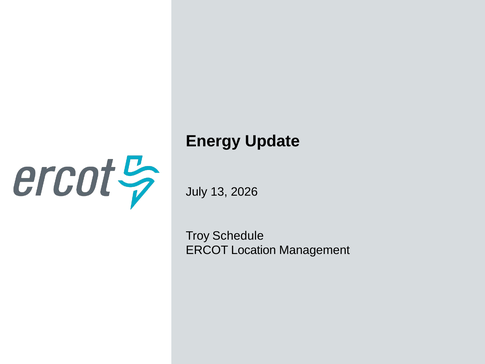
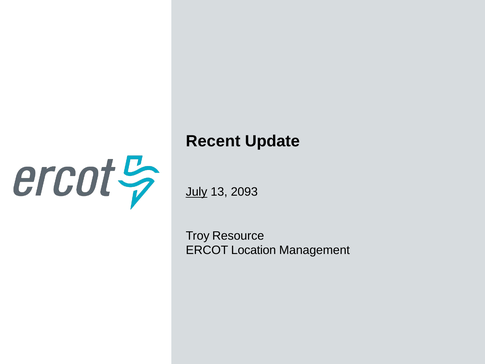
Energy: Energy -> Recent (213, 141)
July underline: none -> present (197, 192)
2026: 2026 -> 2093 (244, 192)
Schedule: Schedule -> Resource (238, 236)
